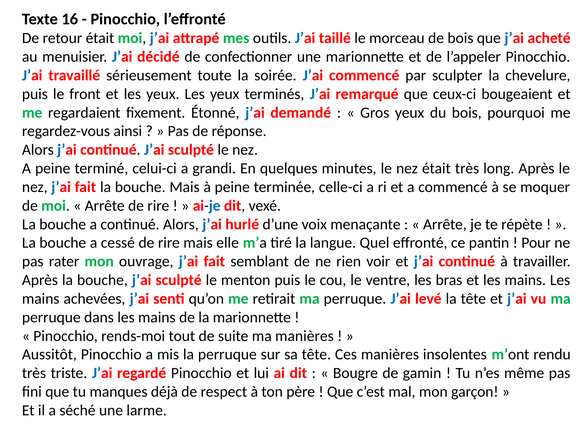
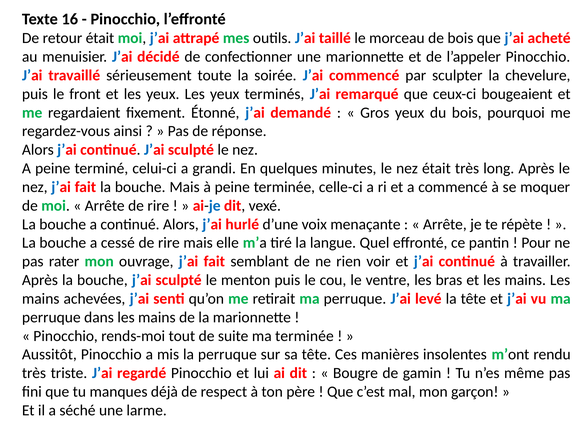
ma manières: manières -> terminée (304, 336)
